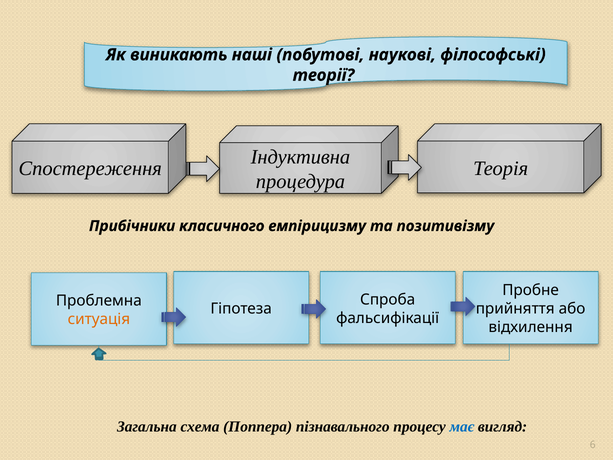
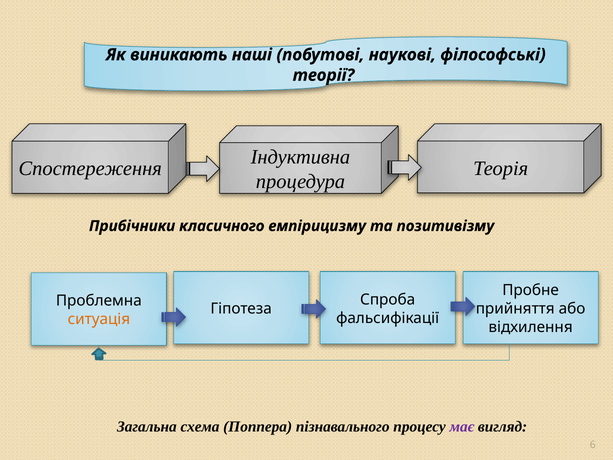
має colour: blue -> purple (462, 427)
